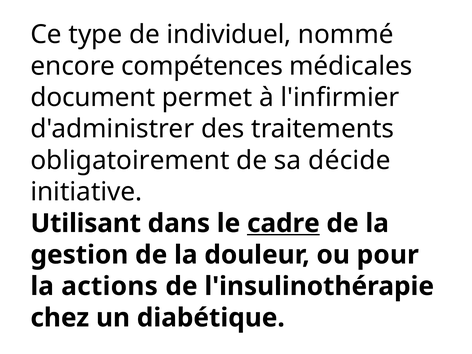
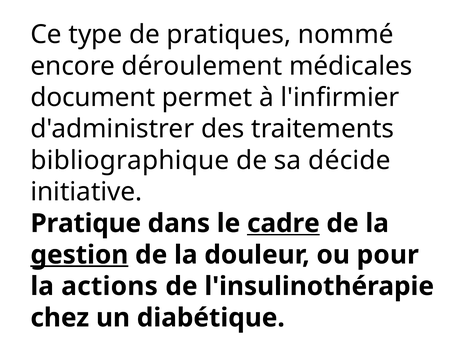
individuel: individuel -> pratiques (229, 35)
compétences: compétences -> déroulement (202, 66)
obligatoirement: obligatoirement -> bibliographique (130, 160)
Utilisant: Utilisant -> Pratique (86, 223)
gestion underline: none -> present (79, 255)
